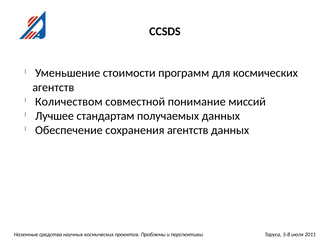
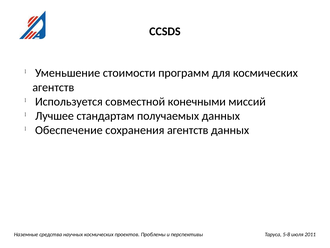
Количеством: Количеством -> Используется (69, 101)
понимание: понимание -> конечными (197, 101)
